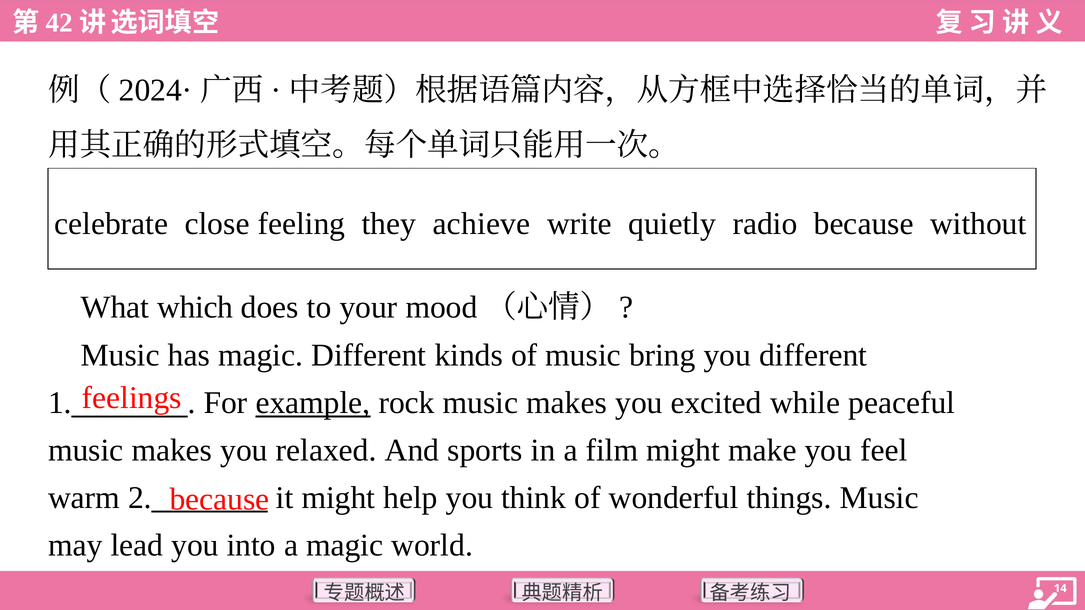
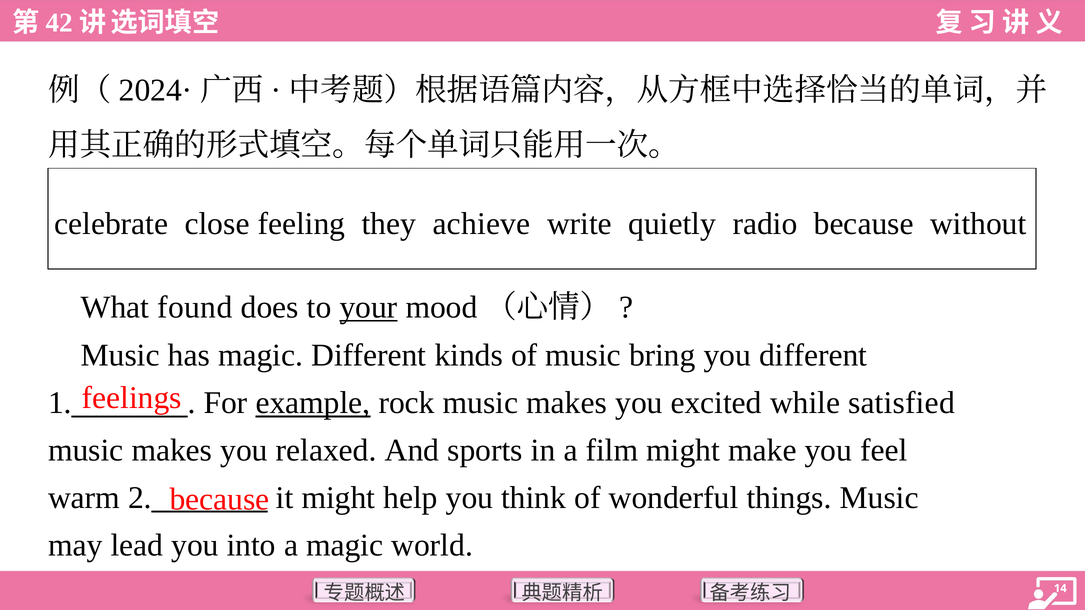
which: which -> found (195, 307)
your underline: none -> present (369, 307)
peaceful: peaceful -> satisfied (902, 403)
